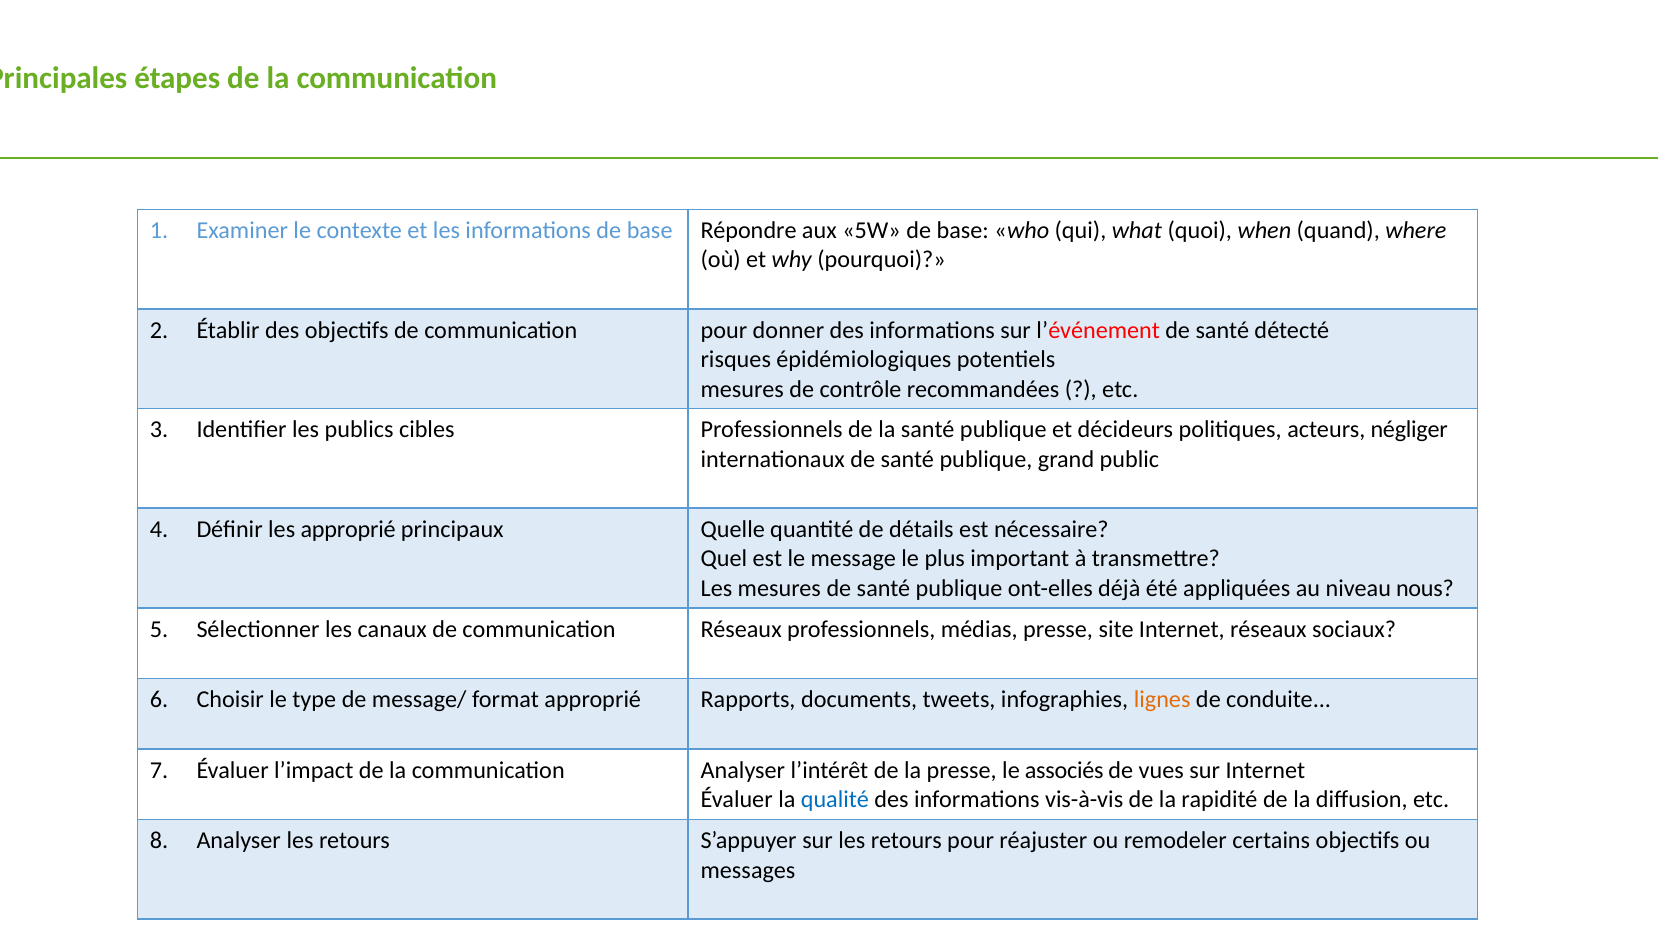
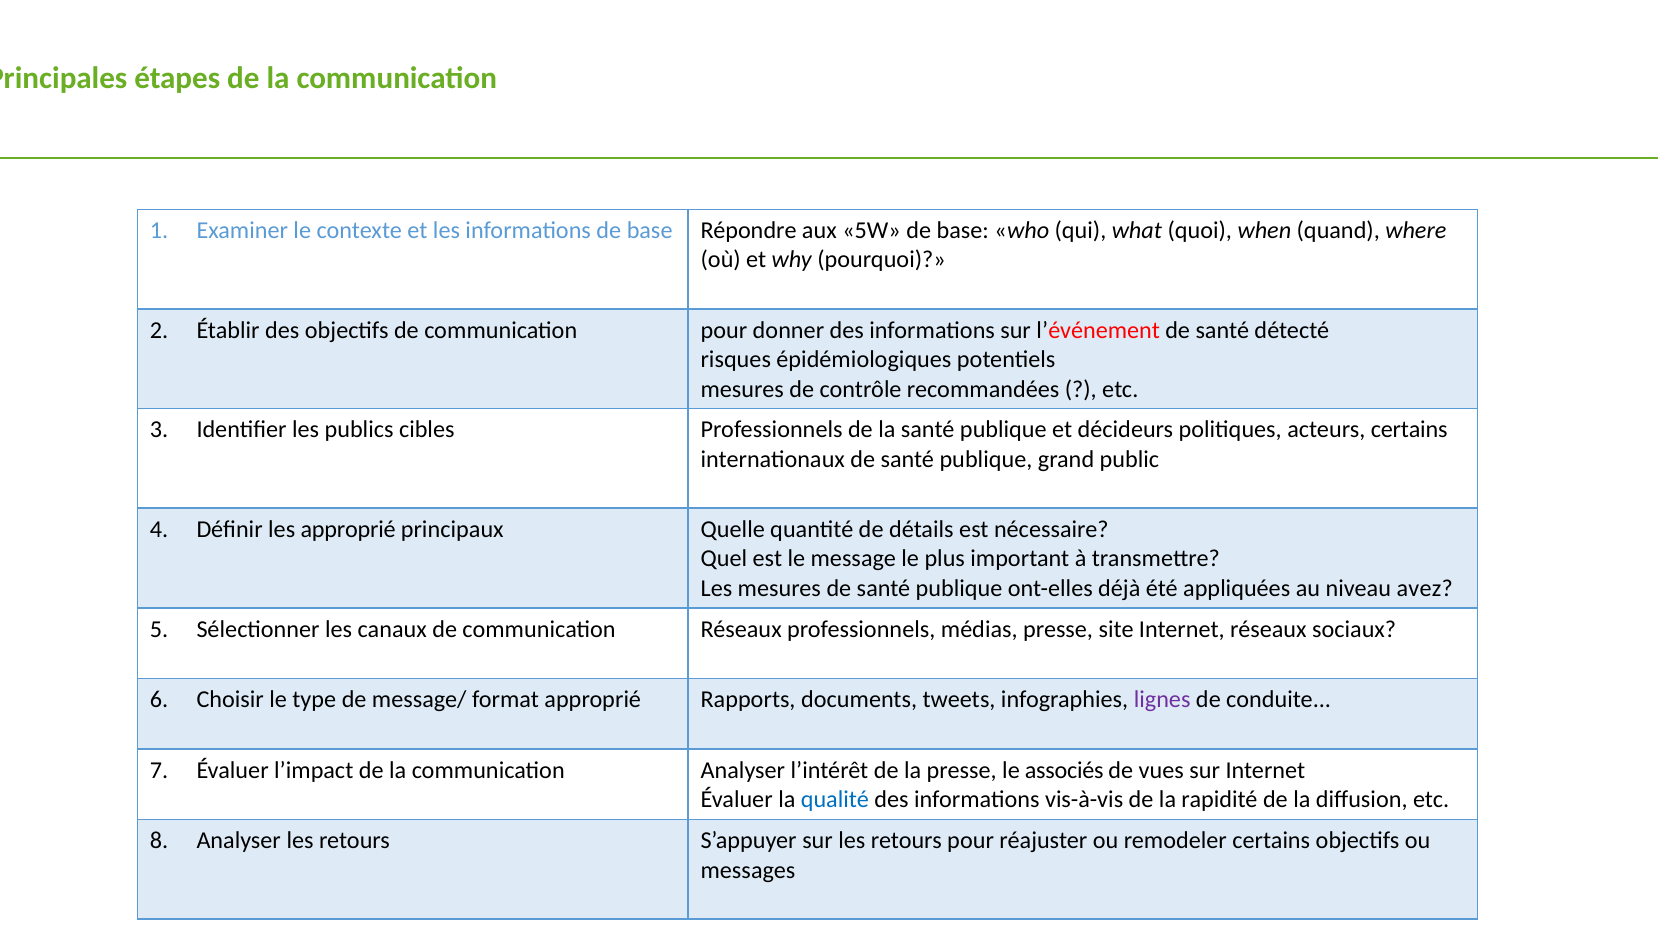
acteurs négliger: négliger -> certains (1409, 430)
nous: nous -> avez (1425, 588)
lignes colour: orange -> purple (1162, 699)
